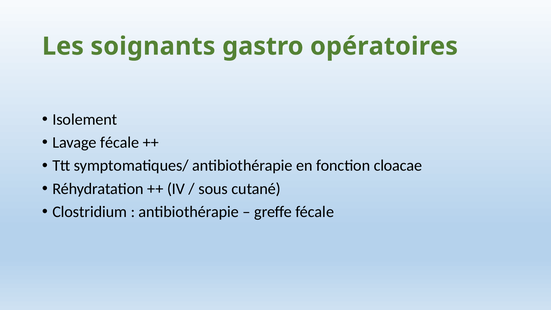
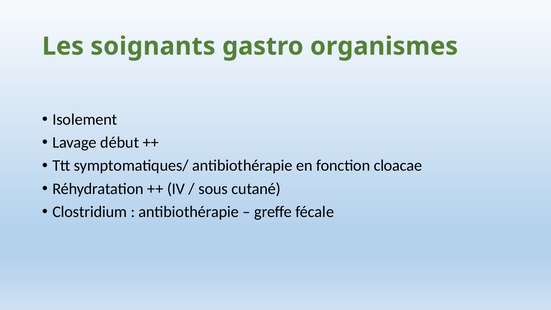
opératoires: opératoires -> organismes (384, 46)
Lavage fécale: fécale -> début (120, 143)
